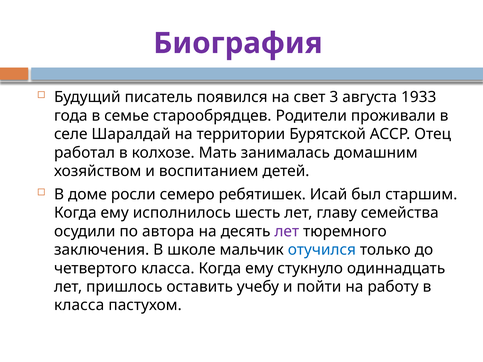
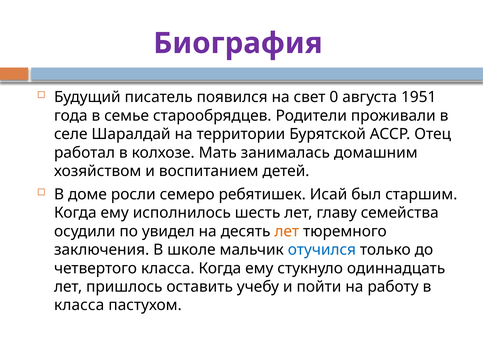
3: 3 -> 0 (334, 97)
1933: 1933 -> 1951 (419, 97)
автора: автора -> увидел (168, 231)
лет colour: purple -> orange (287, 231)
